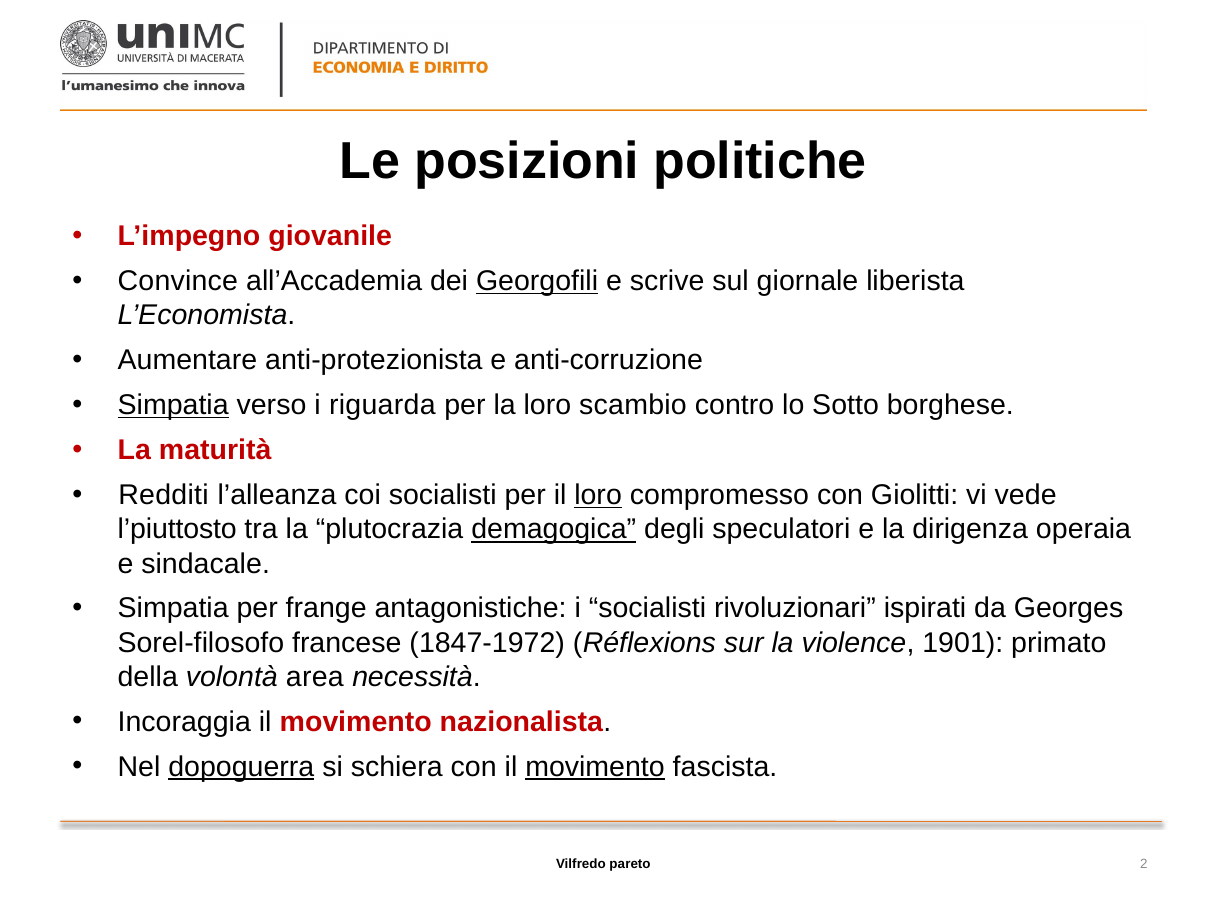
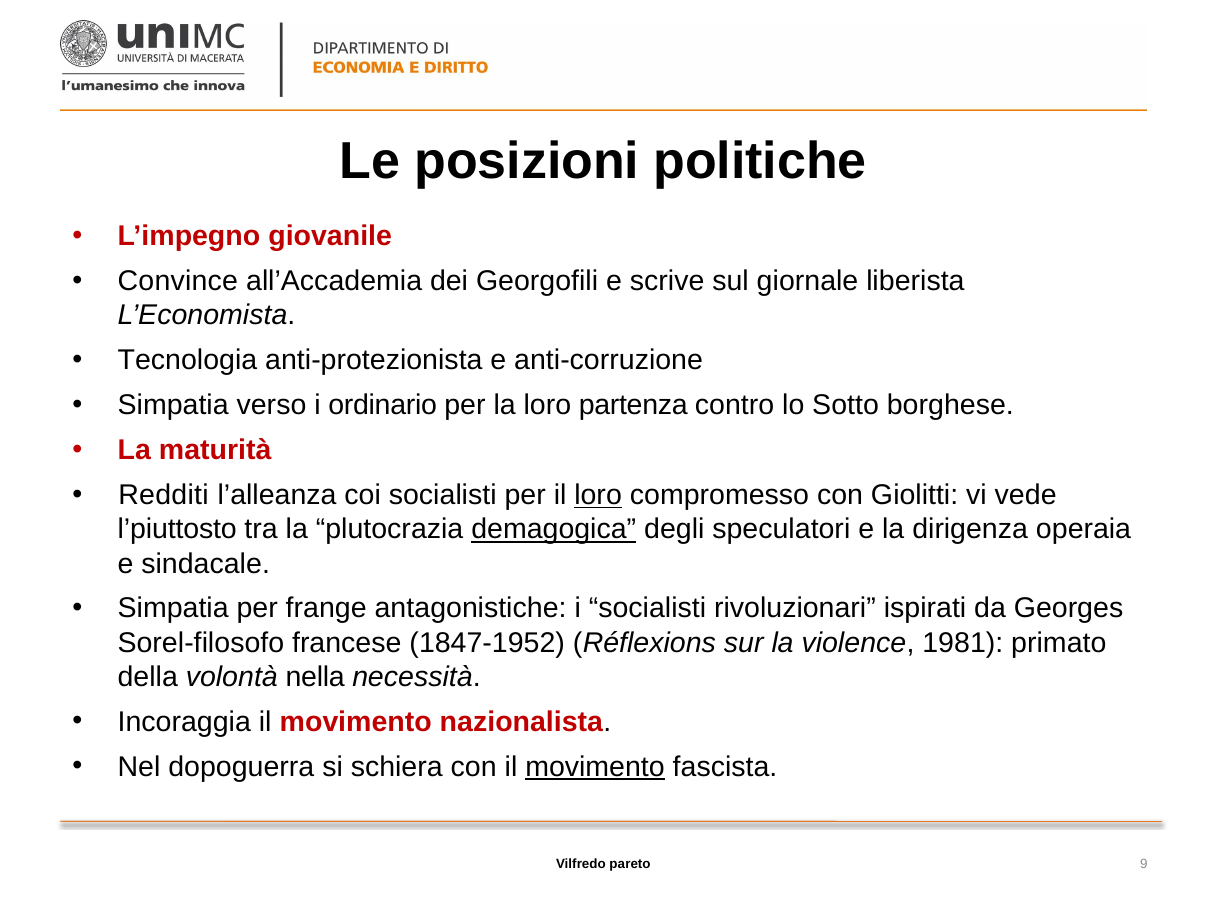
Georgofili underline: present -> none (537, 281)
Aumentare: Aumentare -> Tecnologia (187, 360)
Simpatia underline: present -> none (173, 405)
riguarda: riguarda -> ordinario (383, 405)
scambio: scambio -> partenza (633, 405)
1847-1972: 1847-1972 -> 1847-1952 (487, 643)
1901: 1901 -> 1981 (963, 643)
area: area -> nella (315, 677)
dopoguerra underline: present -> none (241, 767)
2: 2 -> 9 (1144, 864)
